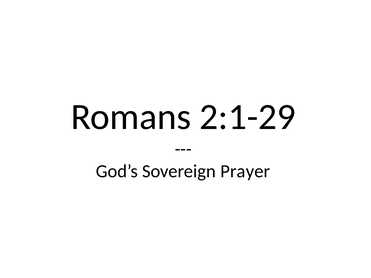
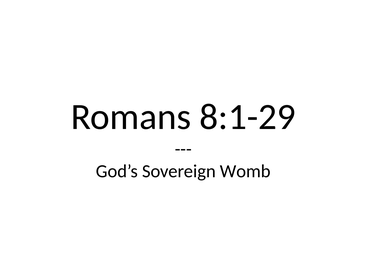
2:1-29: 2:1-29 -> 8:1-29 (248, 117)
Prayer: Prayer -> Womb (245, 171)
